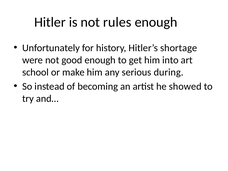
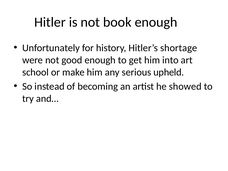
rules: rules -> book (117, 22)
during: during -> upheld (169, 72)
